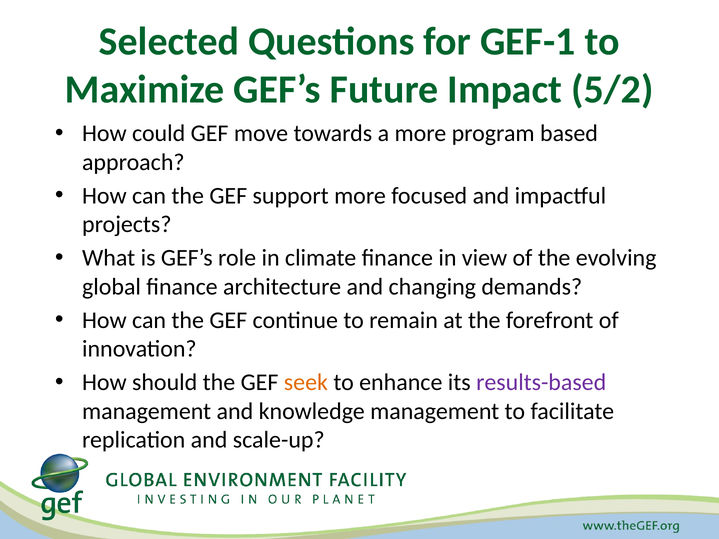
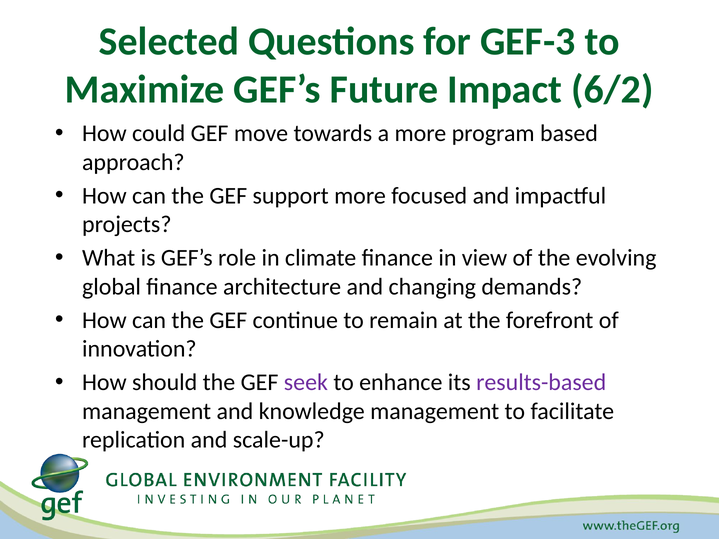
GEF-1: GEF-1 -> GEF-3 (528, 42)
5/2: 5/2 -> 6/2 (612, 90)
seek colour: orange -> purple (306, 383)
